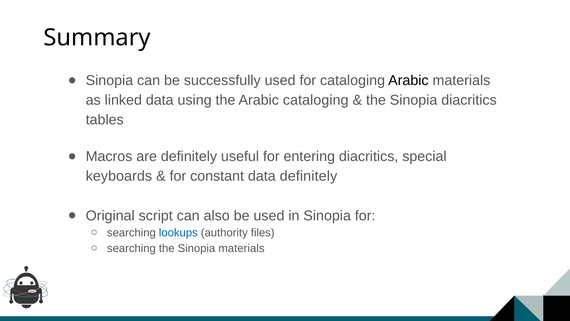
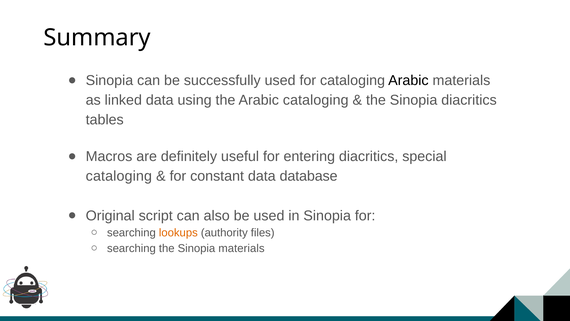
keyboards: keyboards -> cataloging (119, 176)
data definitely: definitely -> database (309, 176)
lookups colour: blue -> orange (178, 232)
